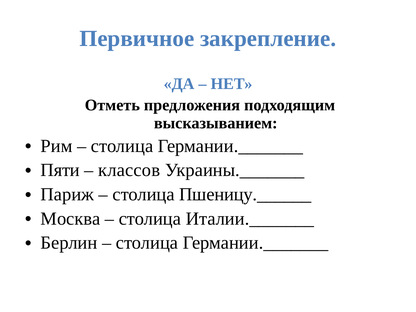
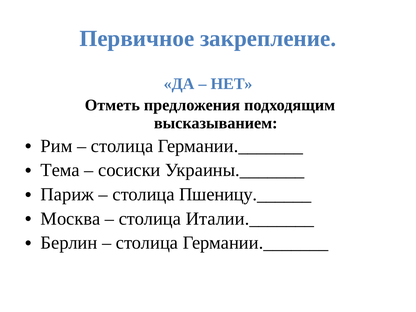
Пяти: Пяти -> Тема (60, 170)
классов: классов -> сосиски (129, 170)
